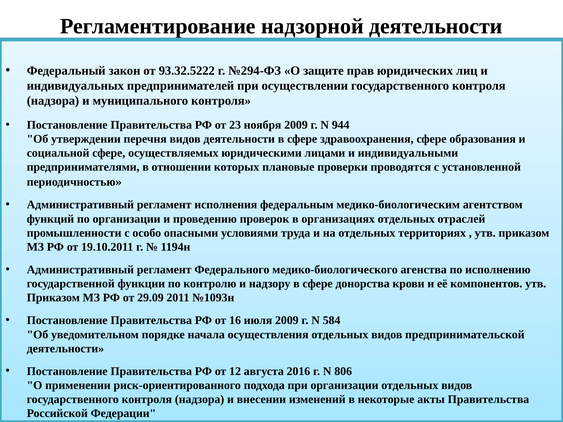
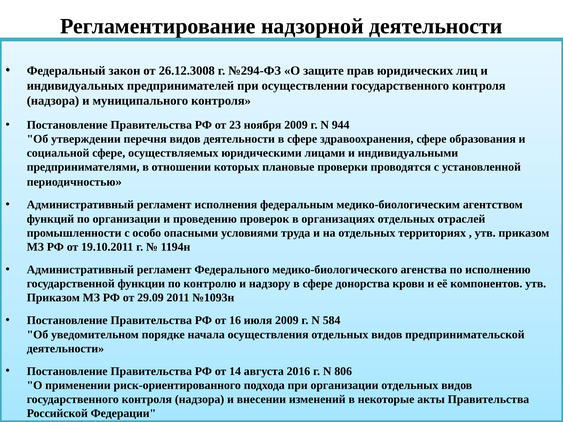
93.32.5222: 93.32.5222 -> 26.12.3008 (187, 71)
12: 12 -> 14 (235, 371)
